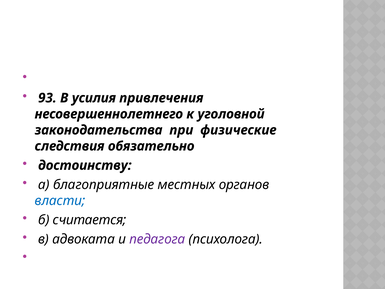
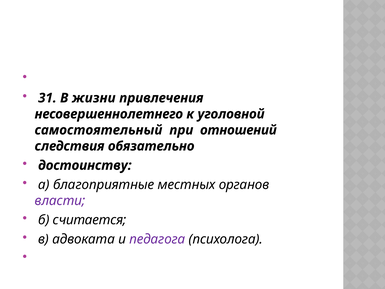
93: 93 -> 31 (47, 98)
усилия: усилия -> жизни (94, 98)
законодательства: законодательства -> самостоятельный (98, 130)
физические: физические -> отношений (238, 130)
власти colour: blue -> purple (60, 201)
